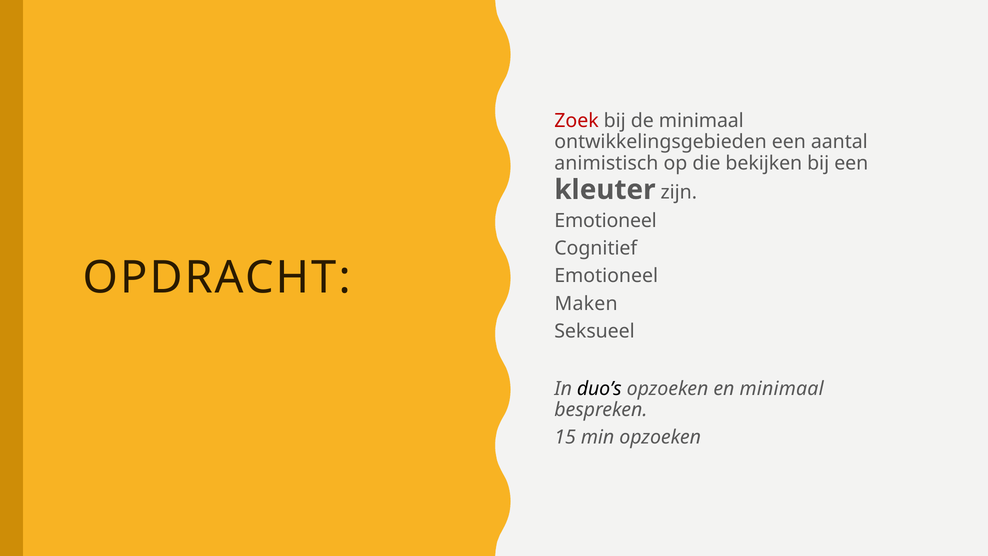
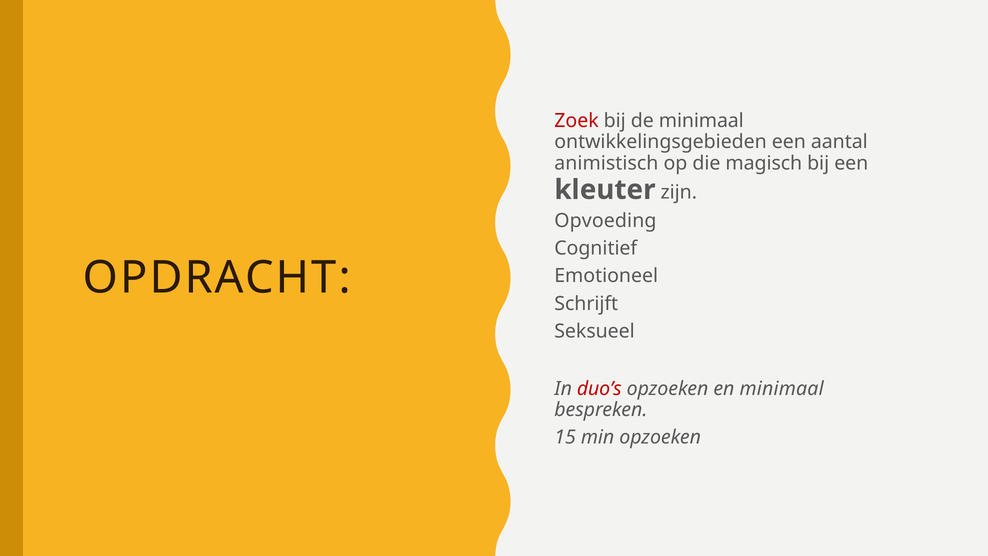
bekijken: bekijken -> magisch (764, 163)
Emotioneel: Emotioneel -> Opvoeding (605, 221)
Maken: Maken -> Schrijft (586, 303)
duo’s colour: black -> red (599, 389)
